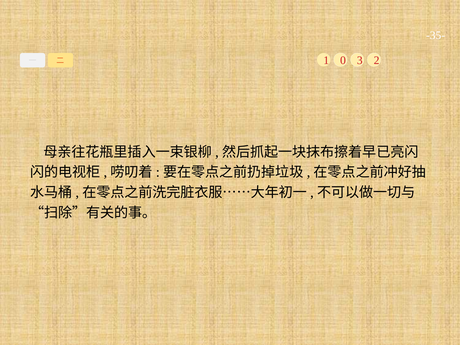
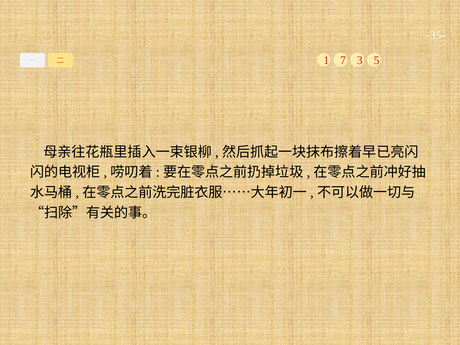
0: 0 -> 7 (343, 61)
2: 2 -> 5 (377, 61)
